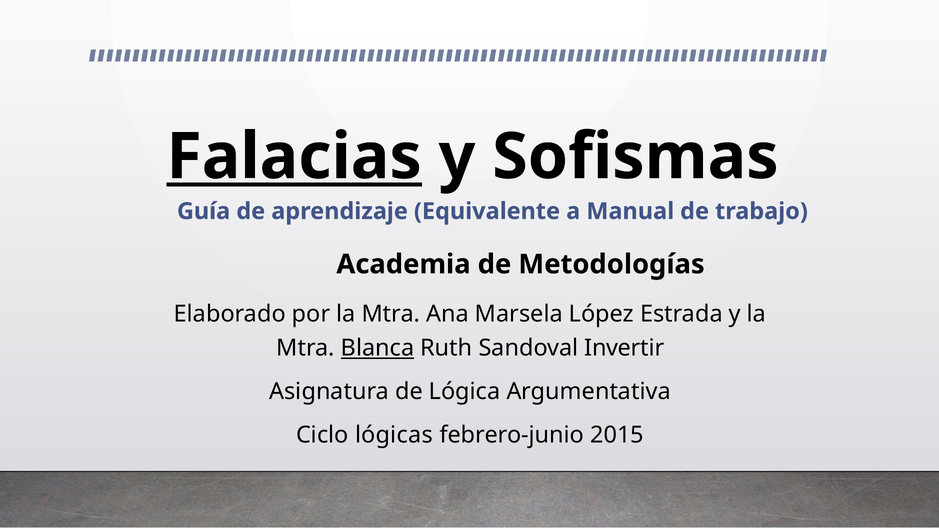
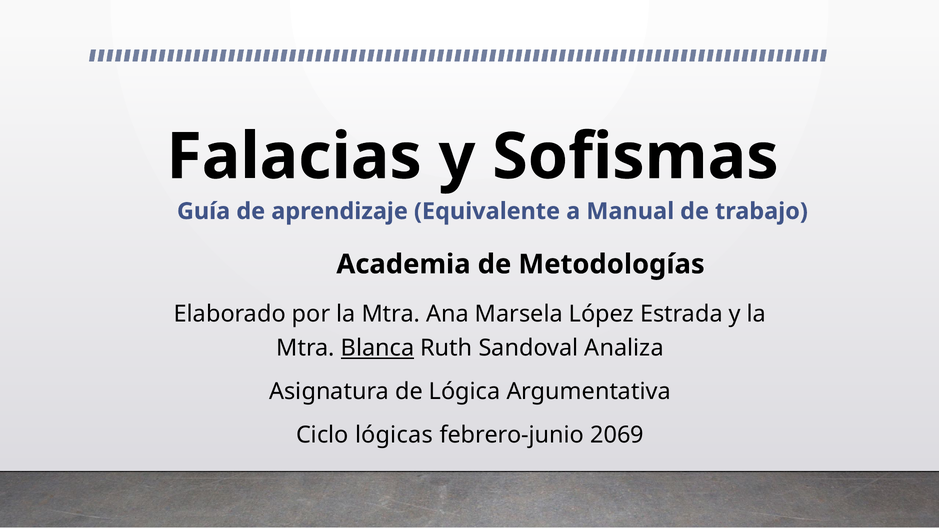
Falacias underline: present -> none (294, 157)
Invertir: Invertir -> Analiza (624, 348)
2015: 2015 -> 2069 (617, 435)
